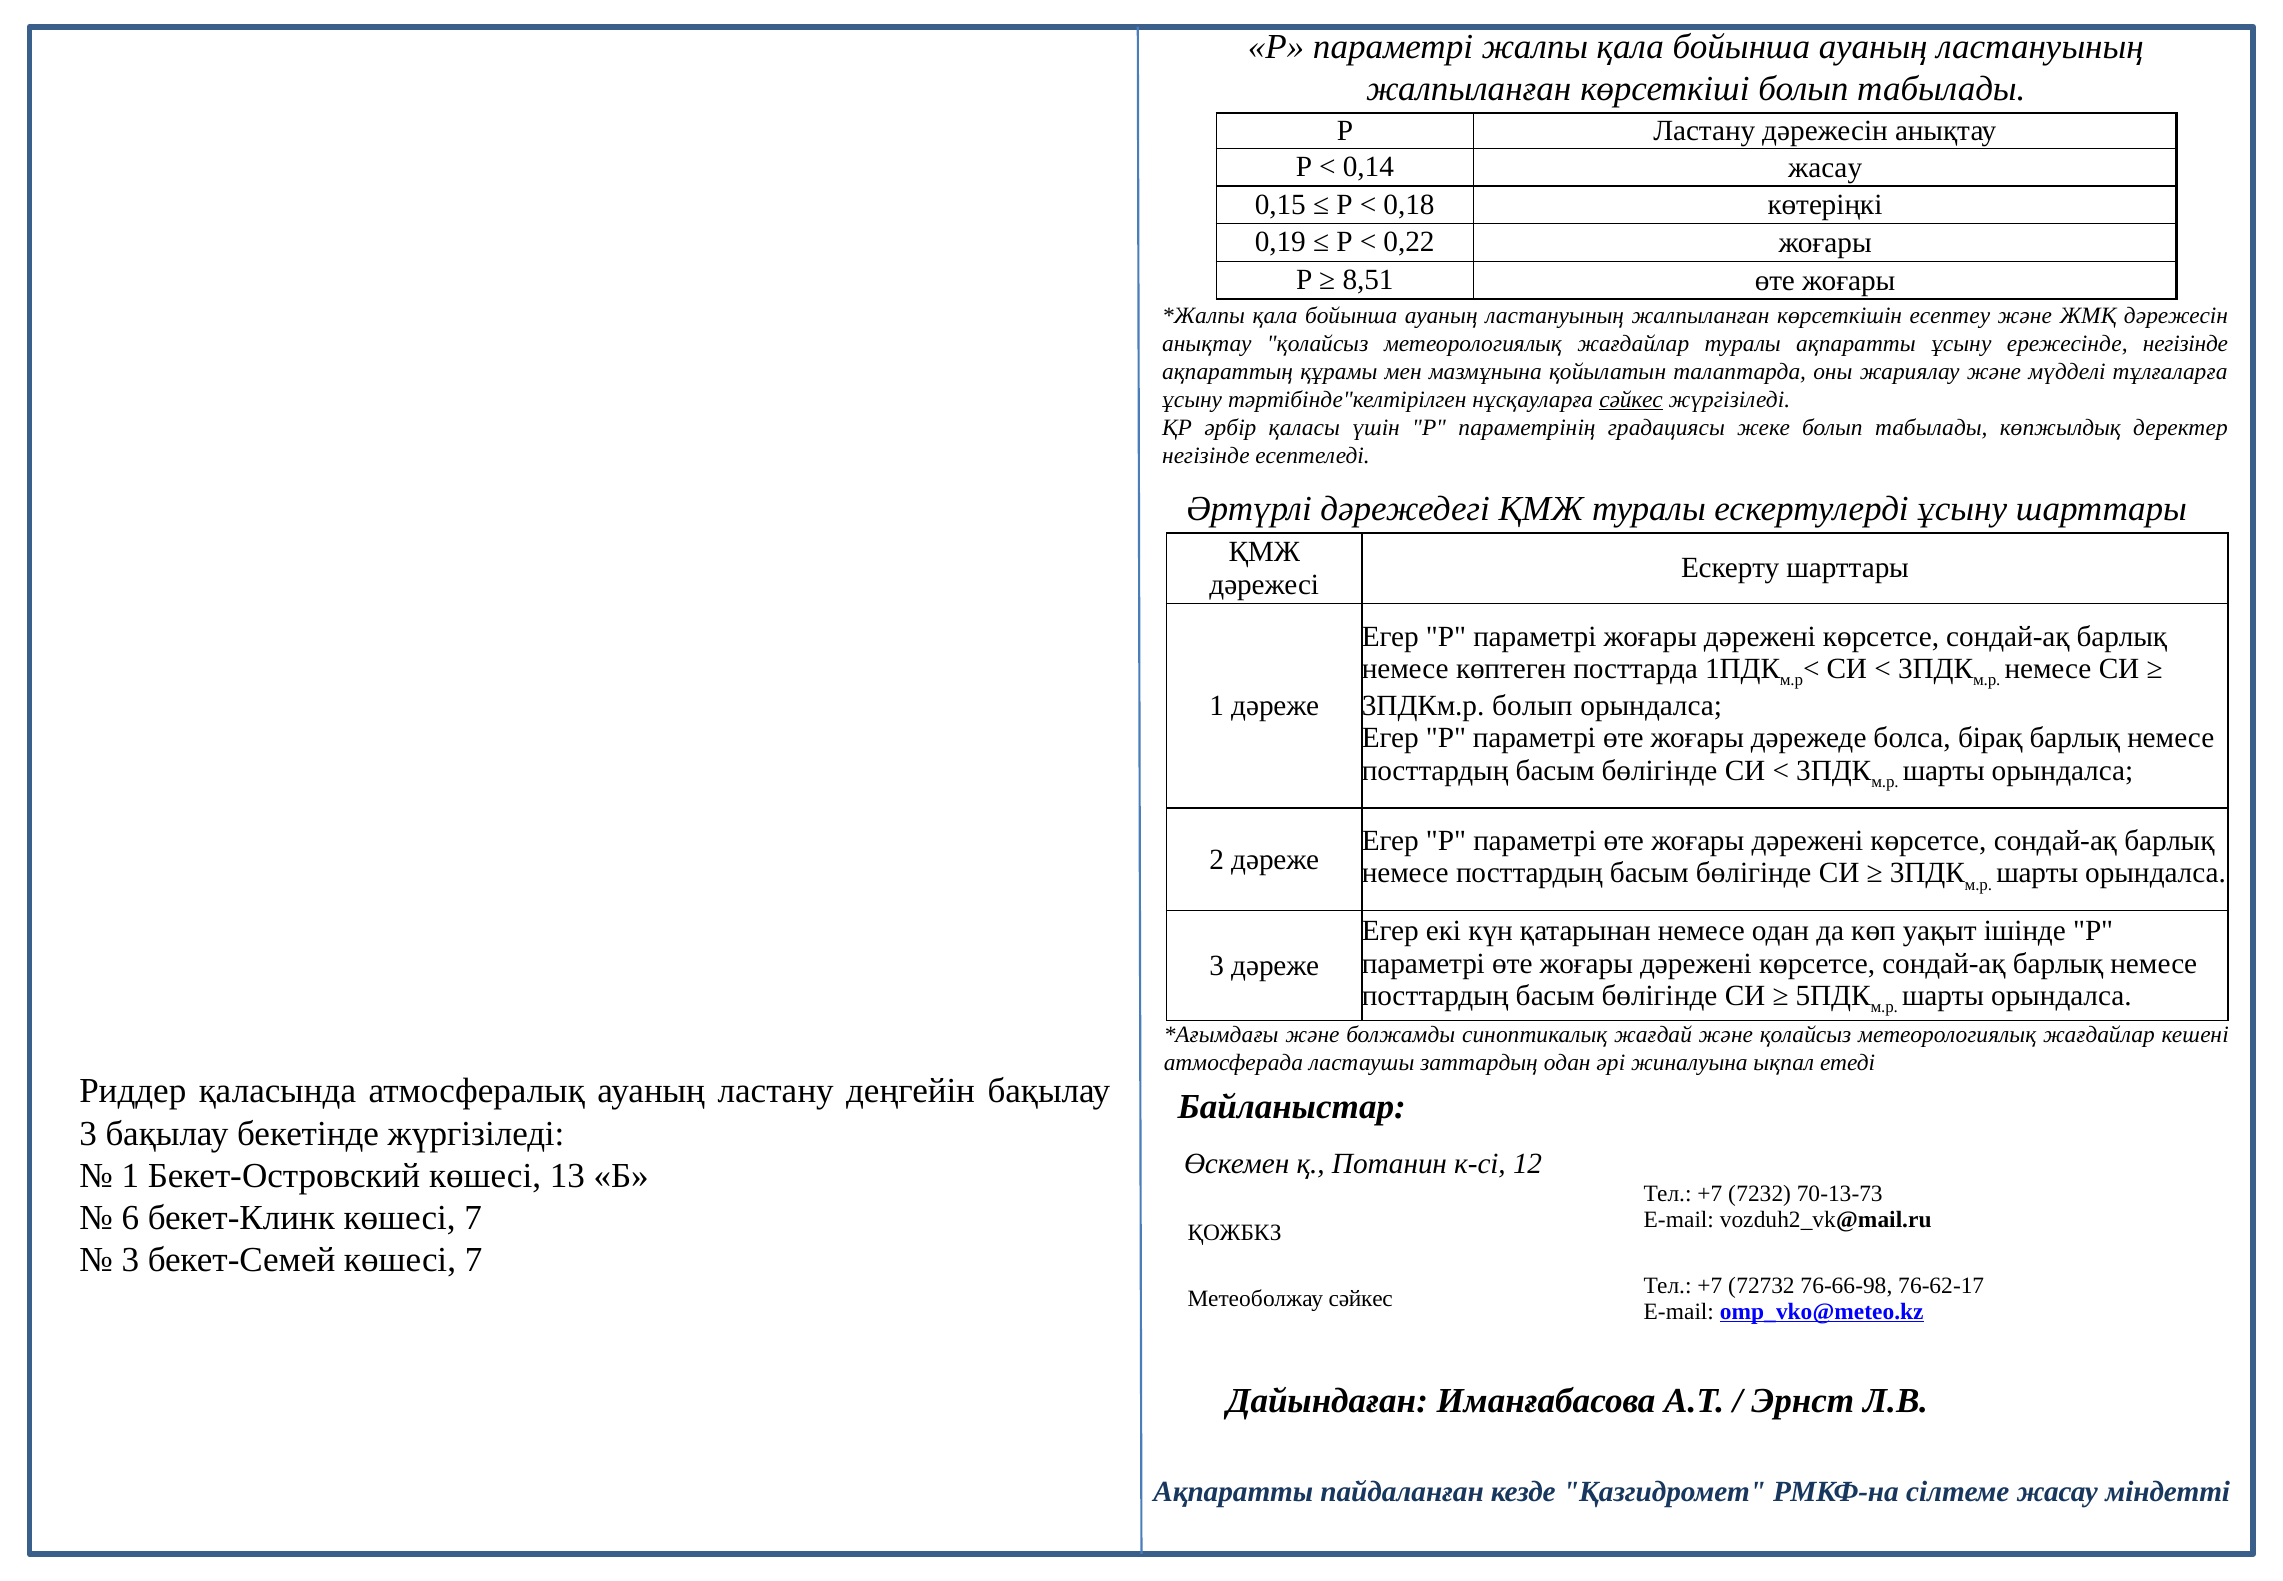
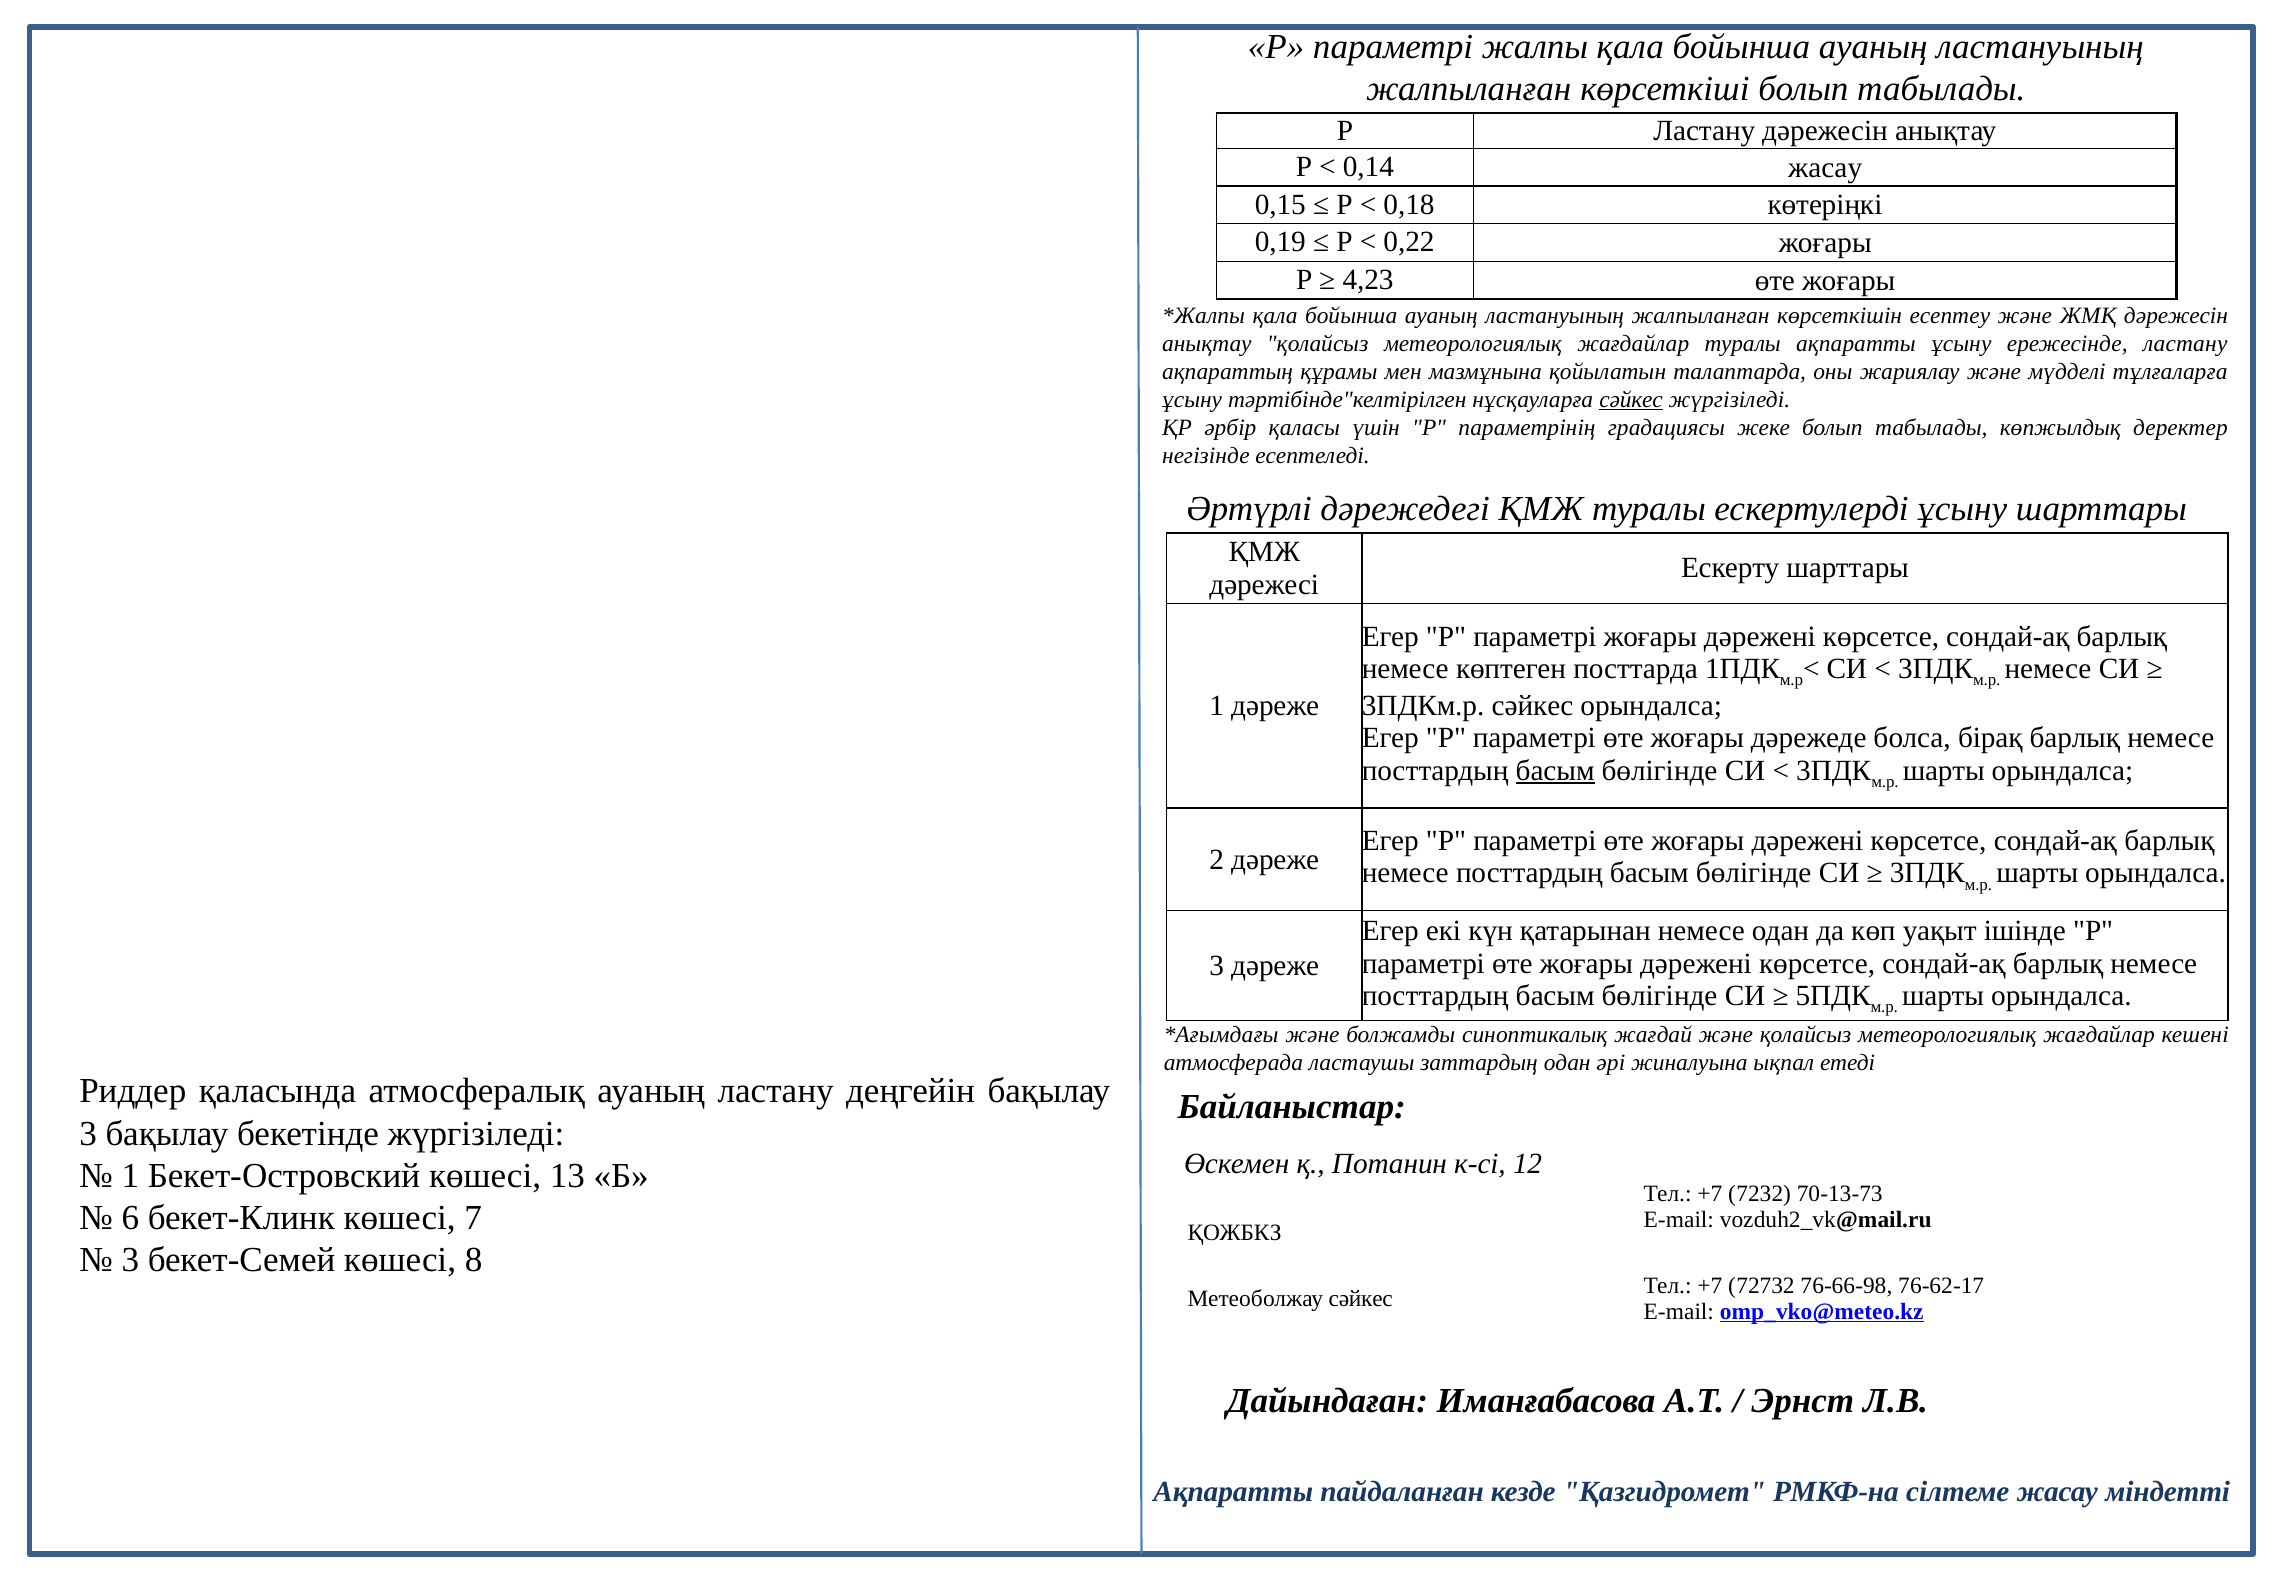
8,51: 8,51 -> 4,23 (1368, 280)
ережесінде негізінде: негізінде -> ластану (2185, 343)
3ПДКм.р болып: болып -> сәйкес (1532, 706)
басым underline: none -> present (1555, 770)
бекет-Семей көшесі 7: 7 -> 8 (474, 1260)
